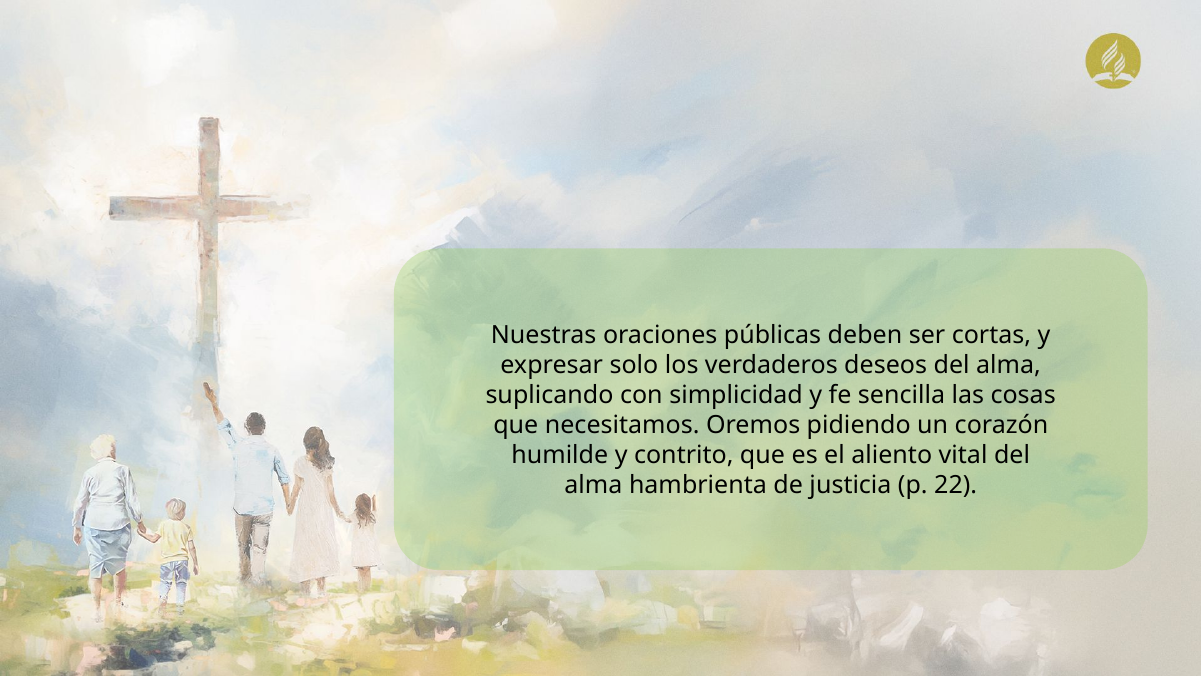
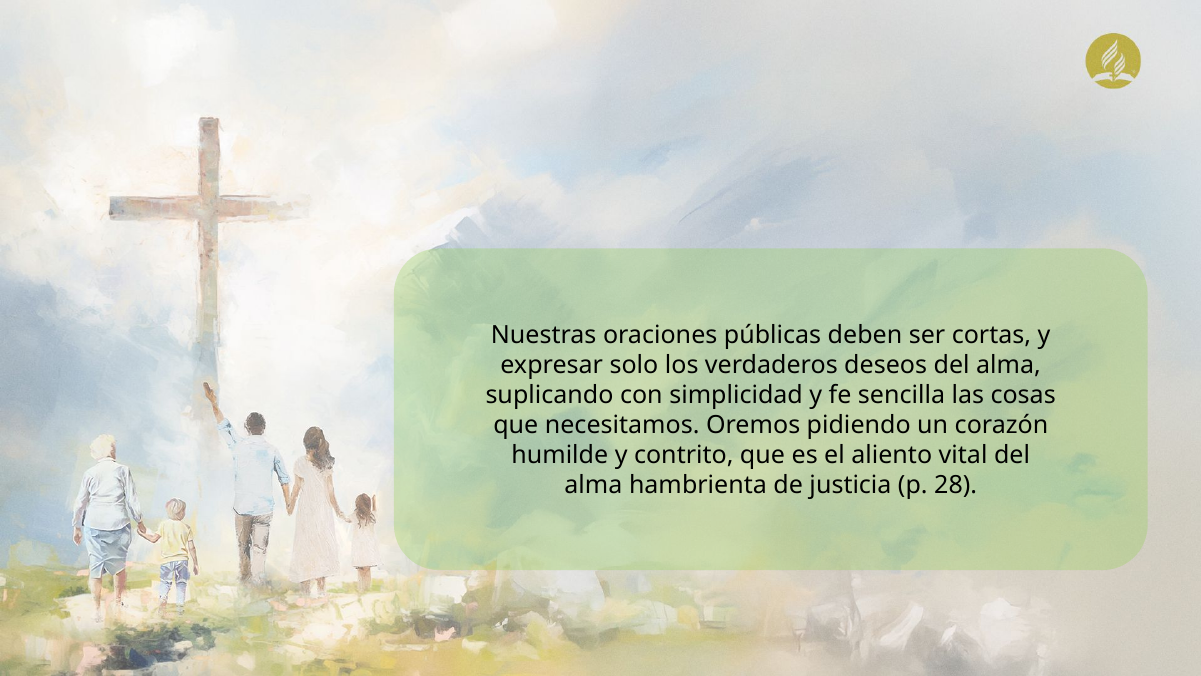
22: 22 -> 28 (956, 485)
